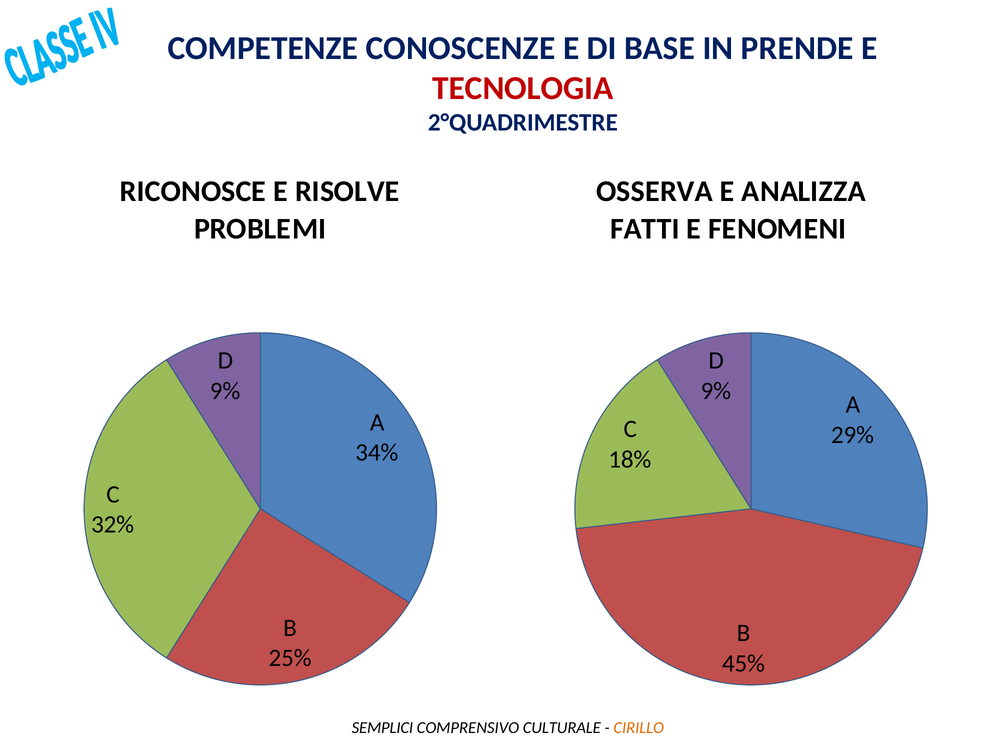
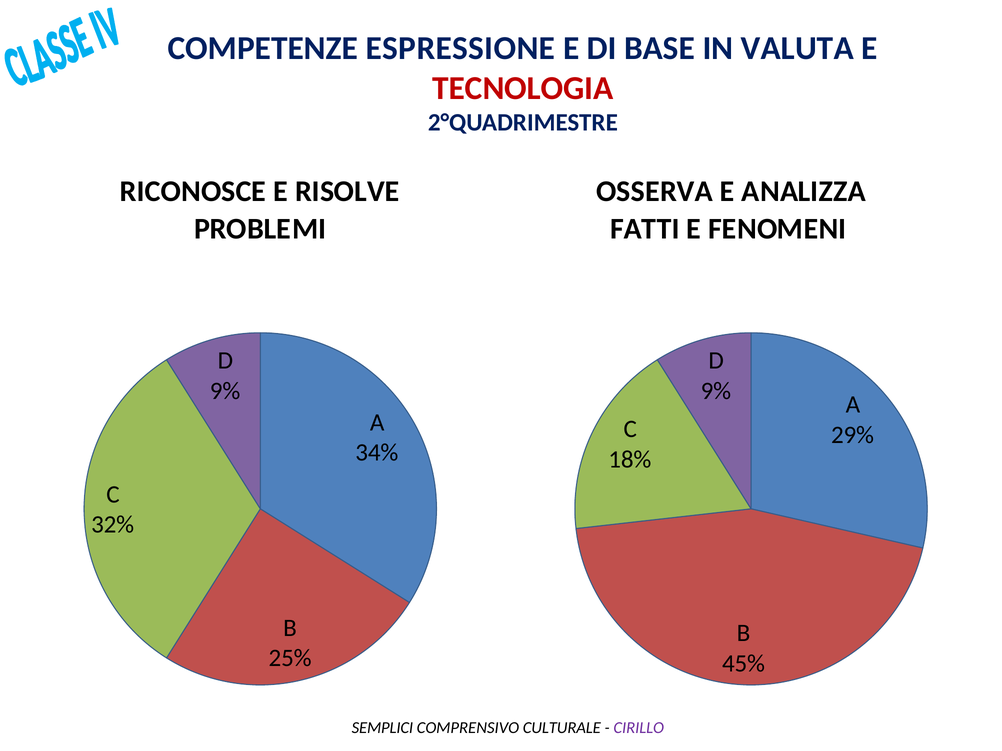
CONOSCENZE: CONOSCENZE -> ESPRESSIONE (460, 48)
PRENDE: PRENDE -> VALUTA (797, 48)
CIRILLO colour: orange -> purple (639, 728)
